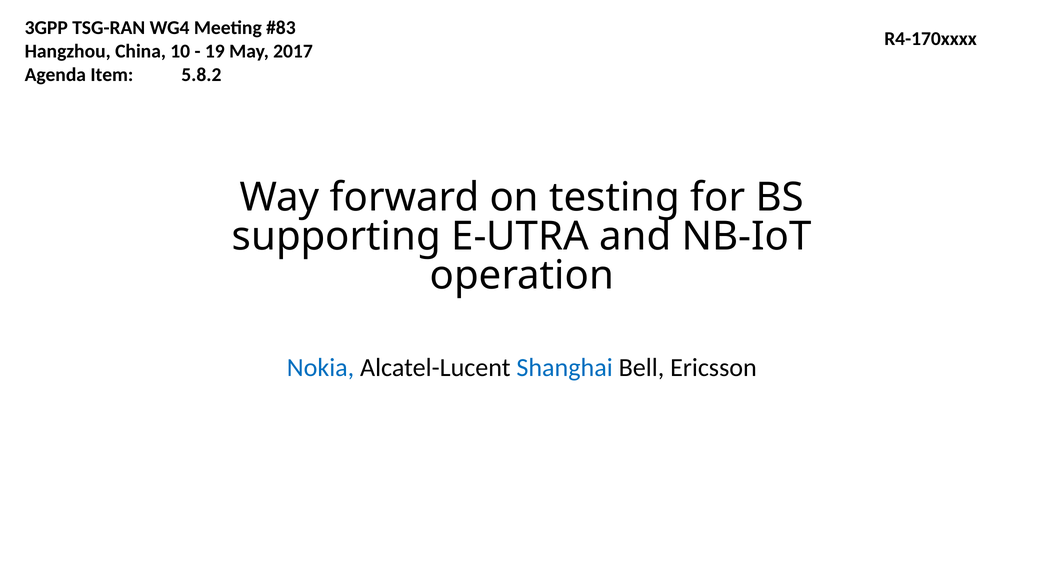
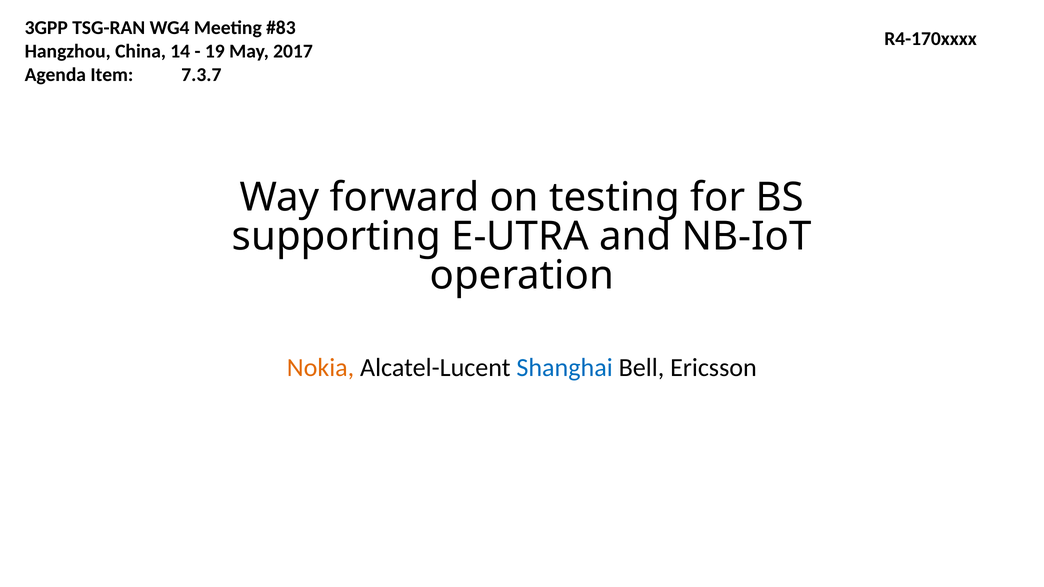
10: 10 -> 14 (180, 51)
5.8.2: 5.8.2 -> 7.3.7 (201, 75)
Nokia colour: blue -> orange (321, 368)
